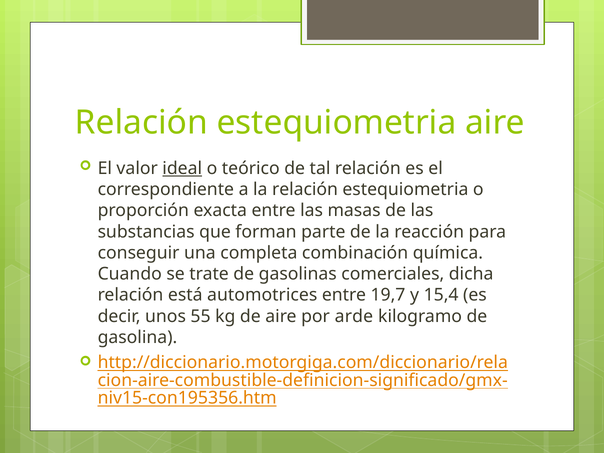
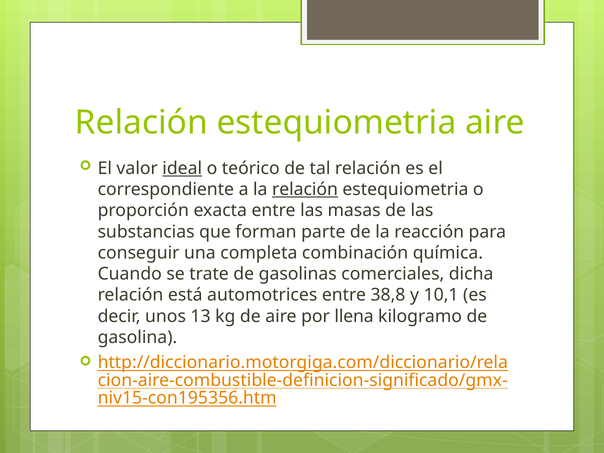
relación underline: none -> present (305, 189)
19,7: 19,7 -> 38,8 (388, 295)
15,4: 15,4 -> 10,1 (441, 295)
55: 55 -> 13 (201, 316)
arde: arde -> llena (354, 316)
